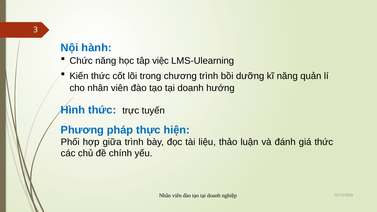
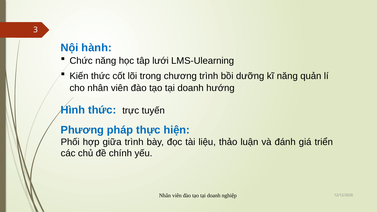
việc: việc -> lưới (161, 61)
giá thức: thức -> triển (324, 142)
